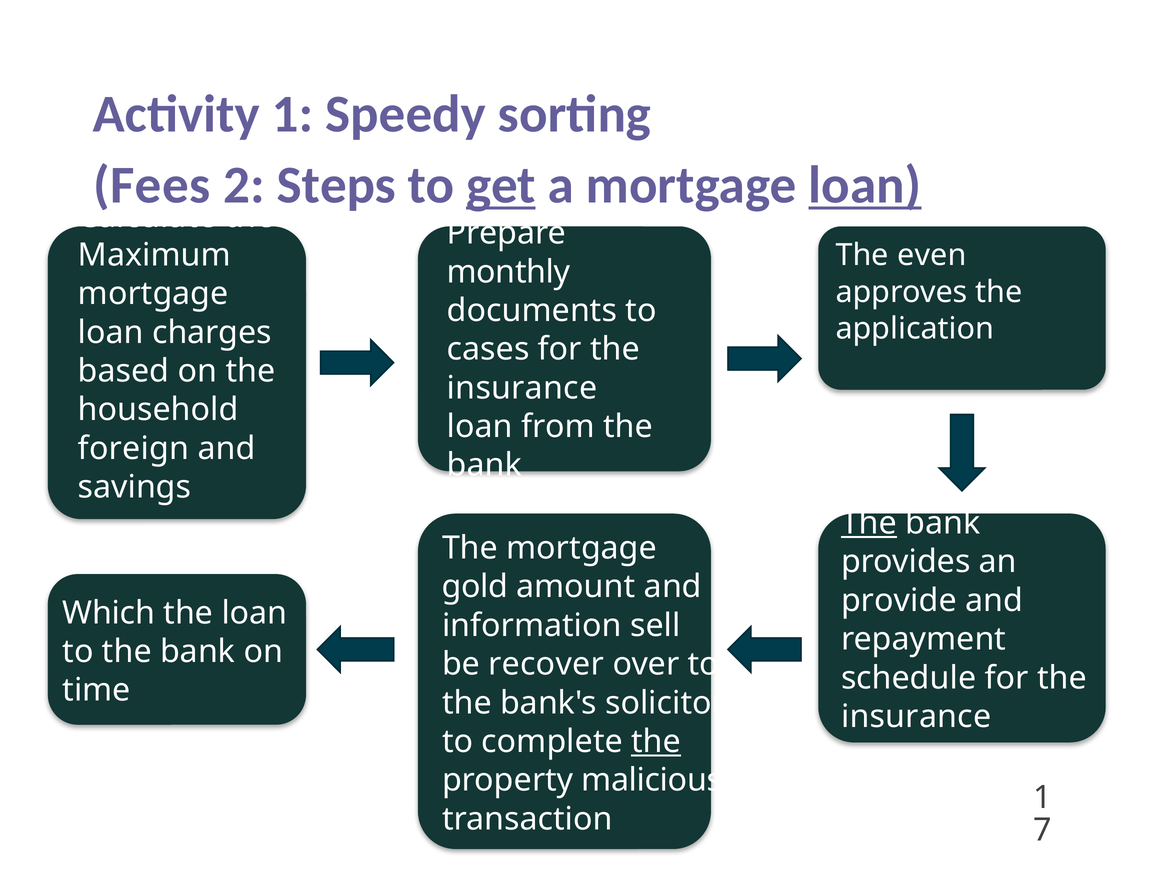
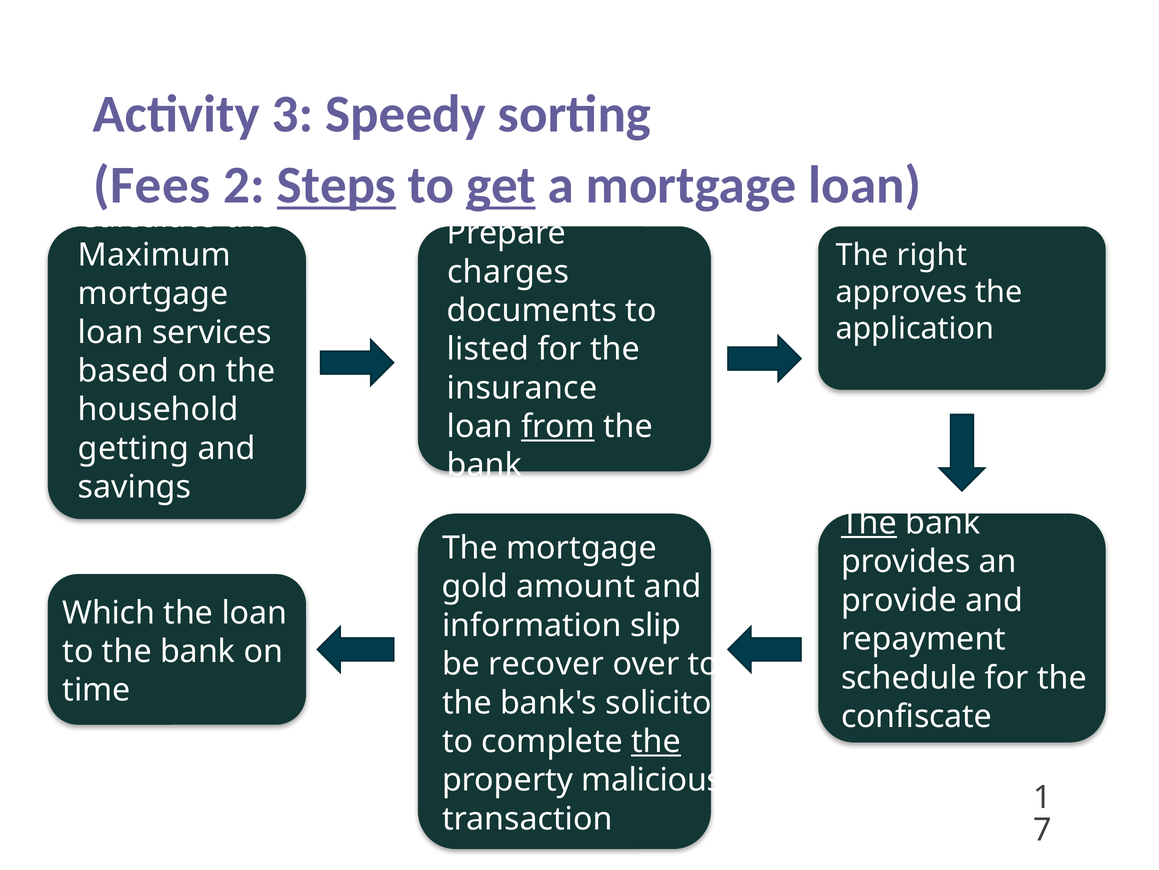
Activity 1: 1 -> 3 (293, 114)
Steps underline: none -> present (336, 185)
loan underline: present -> none (865, 185)
even: even -> right (932, 255)
monthly: monthly -> charges (508, 272)
charges: charges -> services (212, 332)
cases: cases -> listed (488, 349)
from underline: none -> present (558, 426)
foreign: foreign -> getting (134, 448)
sell: sell -> slip (656, 625)
insurance: insurance -> confiscate (916, 716)
